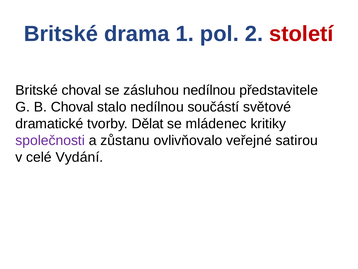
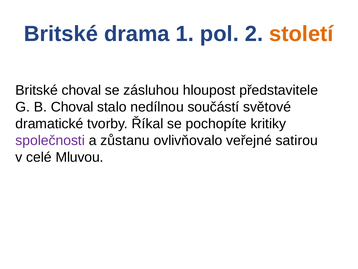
století colour: red -> orange (301, 34)
zásluhou nedílnou: nedílnou -> hloupost (209, 90)
Dělat: Dělat -> Říkal (148, 124)
mládenec: mládenec -> pochopíte (216, 124)
Vydání: Vydání -> Mluvou (80, 157)
